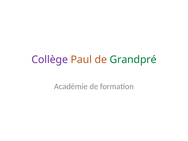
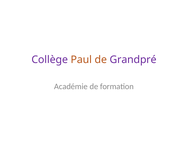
Grandpré colour: green -> purple (133, 60)
